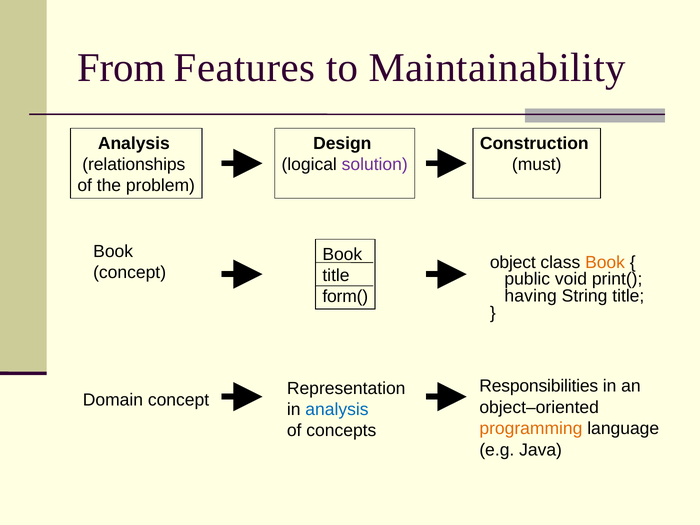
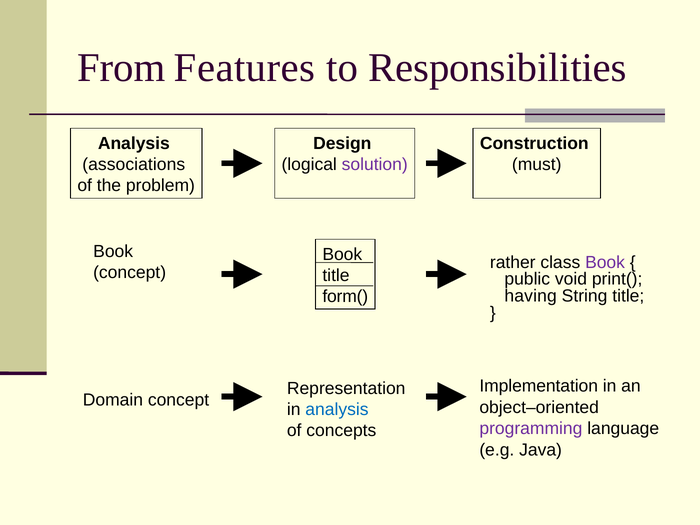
Maintainability: Maintainability -> Responsibilities (498, 68)
relationships: relationships -> associations (134, 164)
object: object -> rather (513, 262)
Book colour: orange -> purple (605, 262)
Responsibilities: Responsibilities -> Implementation (539, 386)
programming colour: orange -> purple (531, 429)
